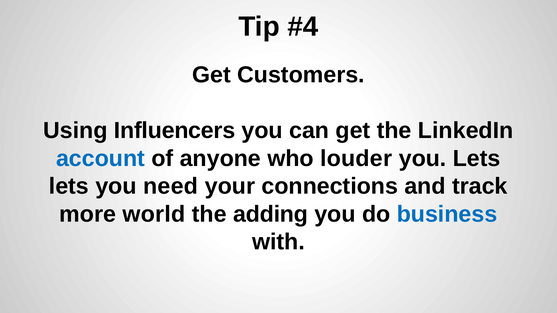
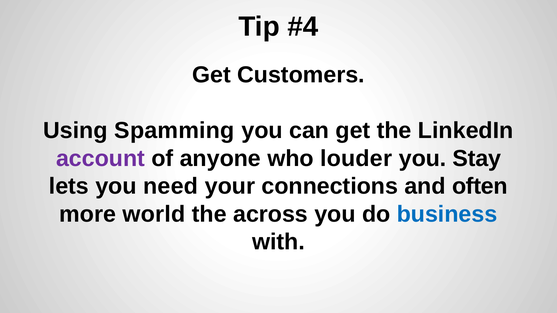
Influencers: Influencers -> Spamming (174, 131)
account colour: blue -> purple (101, 159)
you Lets: Lets -> Stay (477, 159)
track: track -> often (480, 186)
adding: adding -> across (271, 214)
